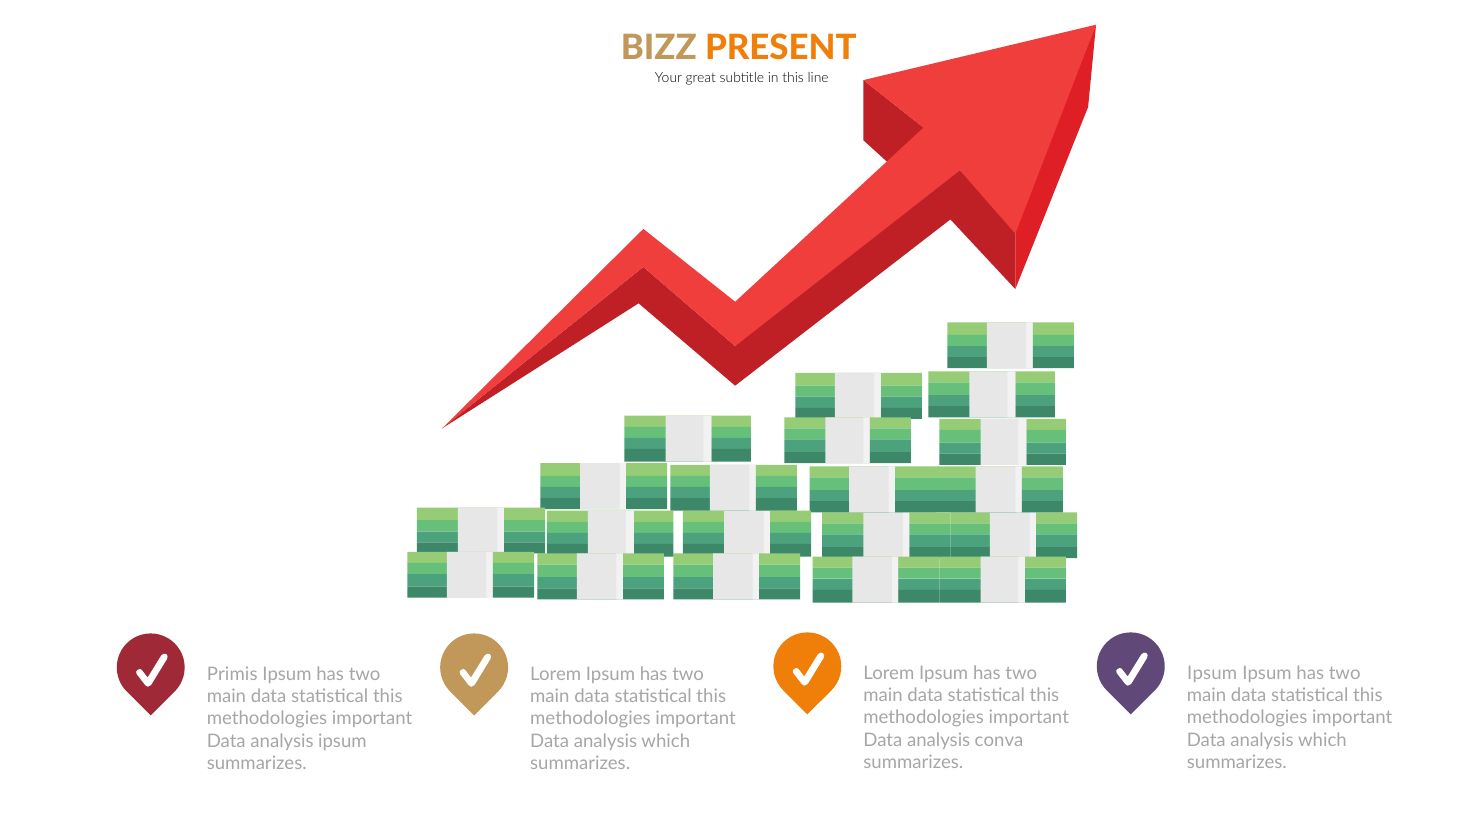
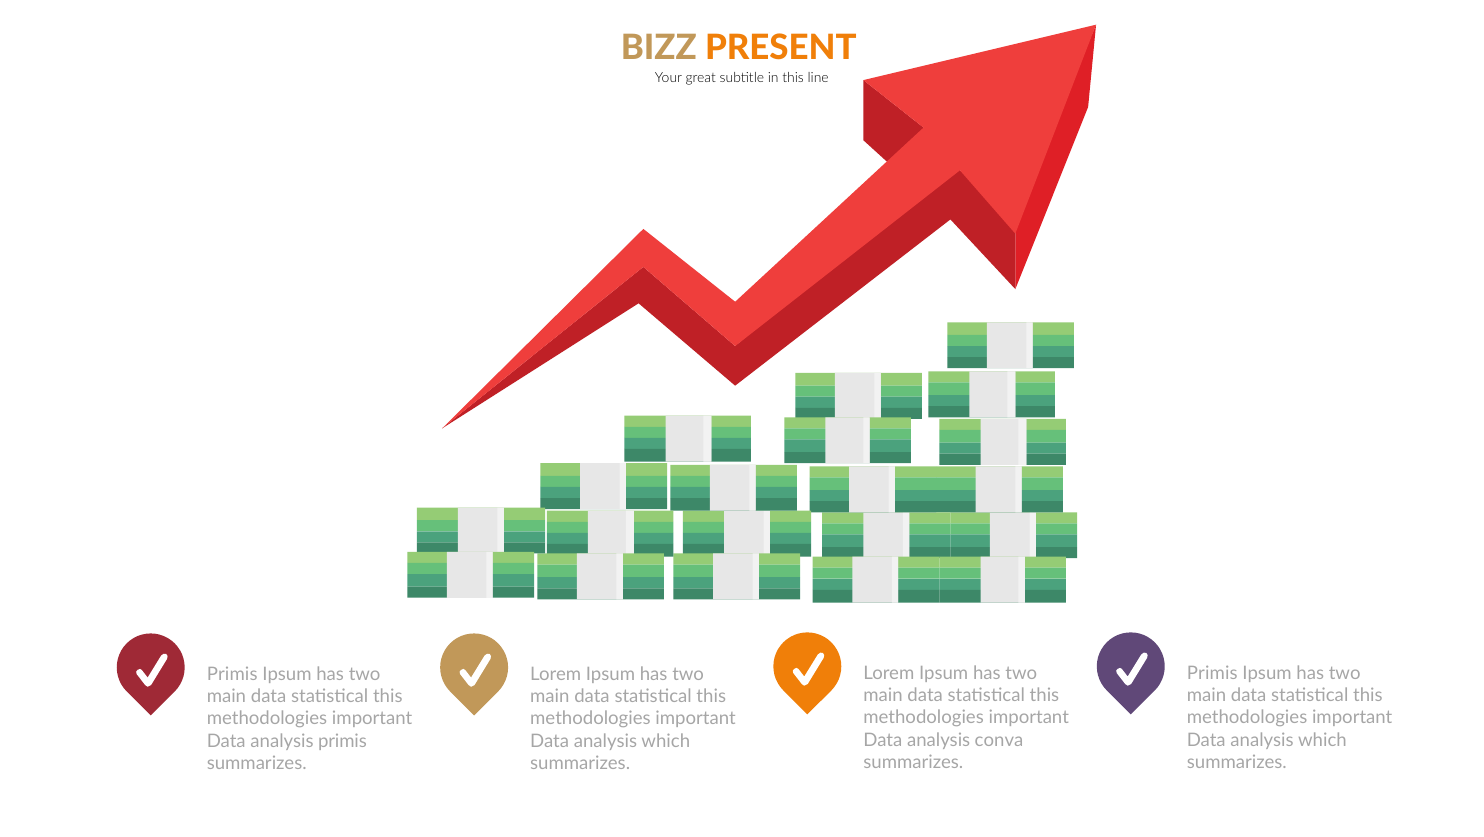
Ipsum: Ipsum -> Primis (1212, 673)
analysis ipsum: ipsum -> primis (342, 741)
